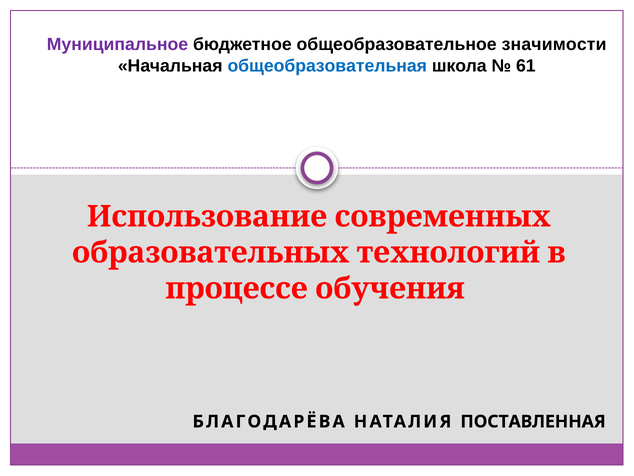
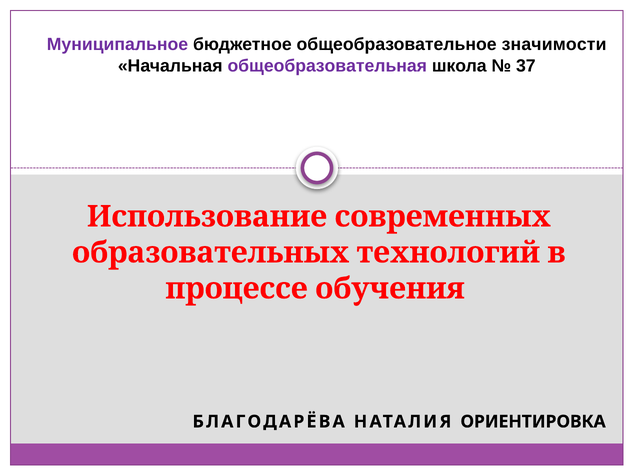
общеобразовательная colour: blue -> purple (327, 66)
61: 61 -> 37 (526, 66)
ПОСТАВЛЕННАЯ: ПОСТАВЛЕННАЯ -> ОРИЕНТИРОВКА (533, 421)
